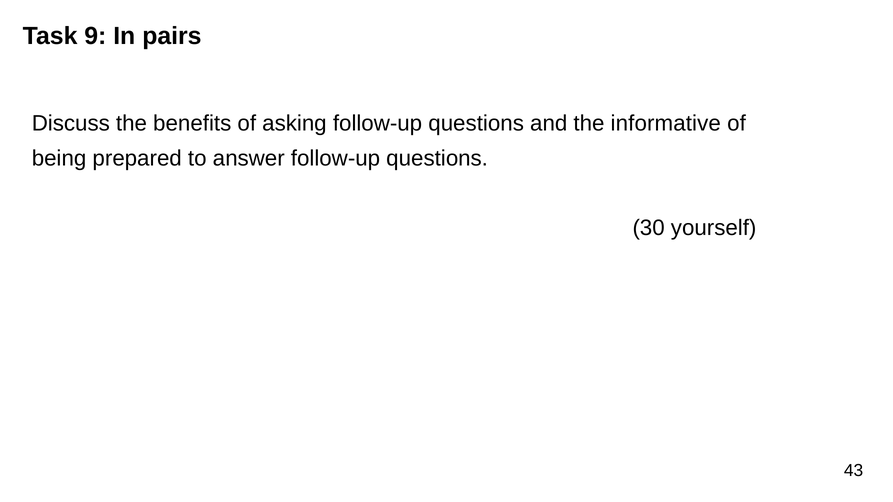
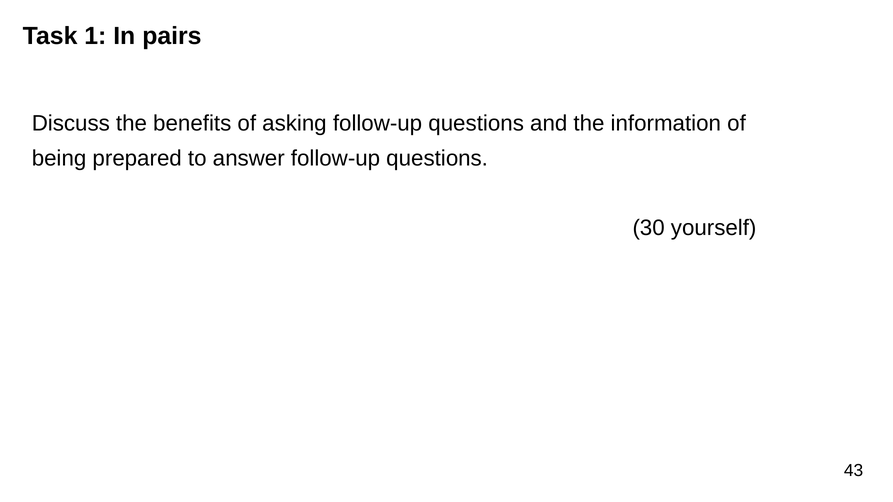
9: 9 -> 1 (95, 36)
informative: informative -> information (666, 124)
